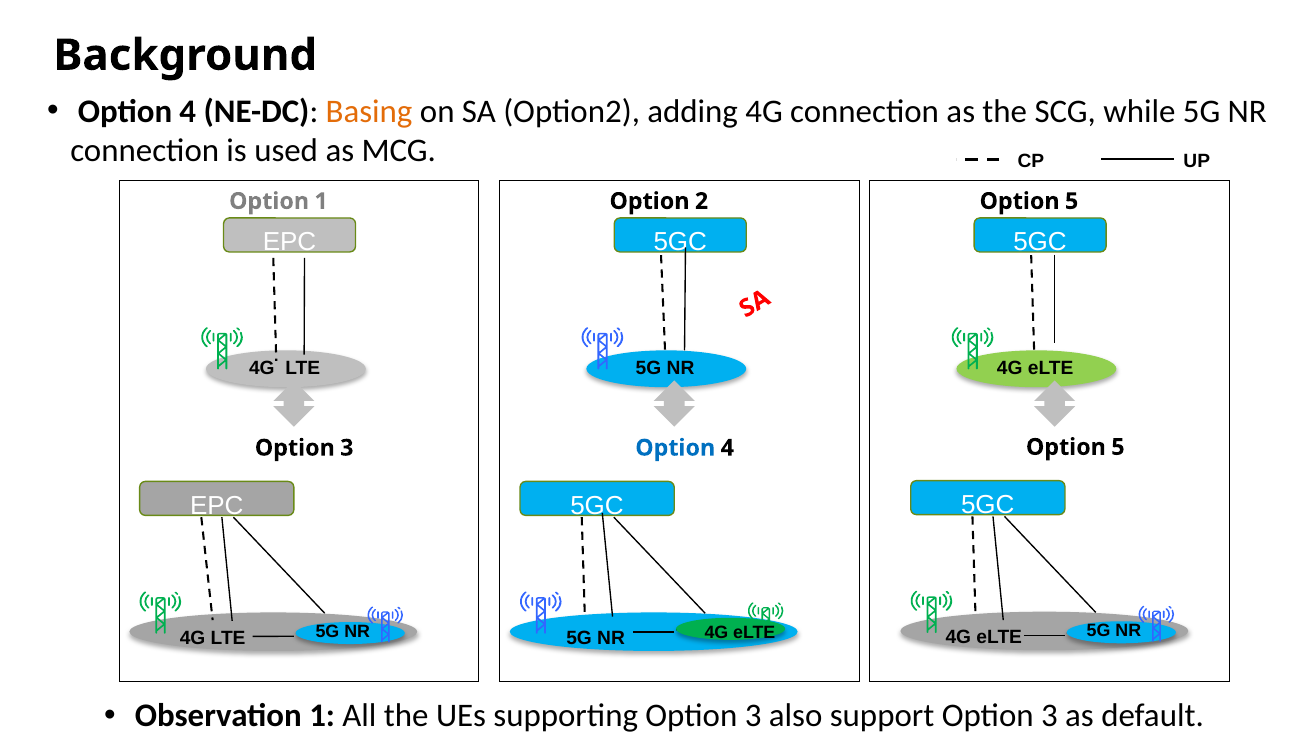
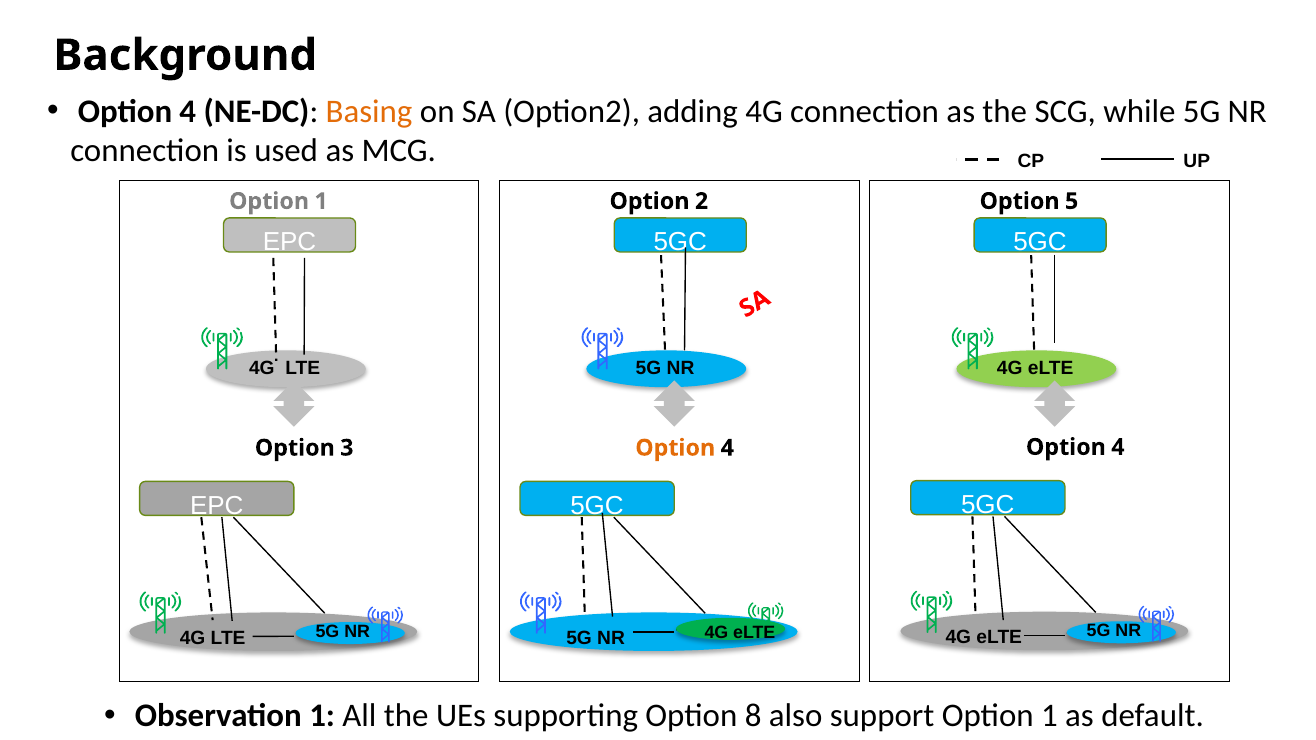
5: 5 -> 4 (1118, 447)
Option colour: blue -> orange (675, 448)
supporting Option 3: 3 -> 8 (753, 717)
support Option 3: 3 -> 1 (1049, 717)
